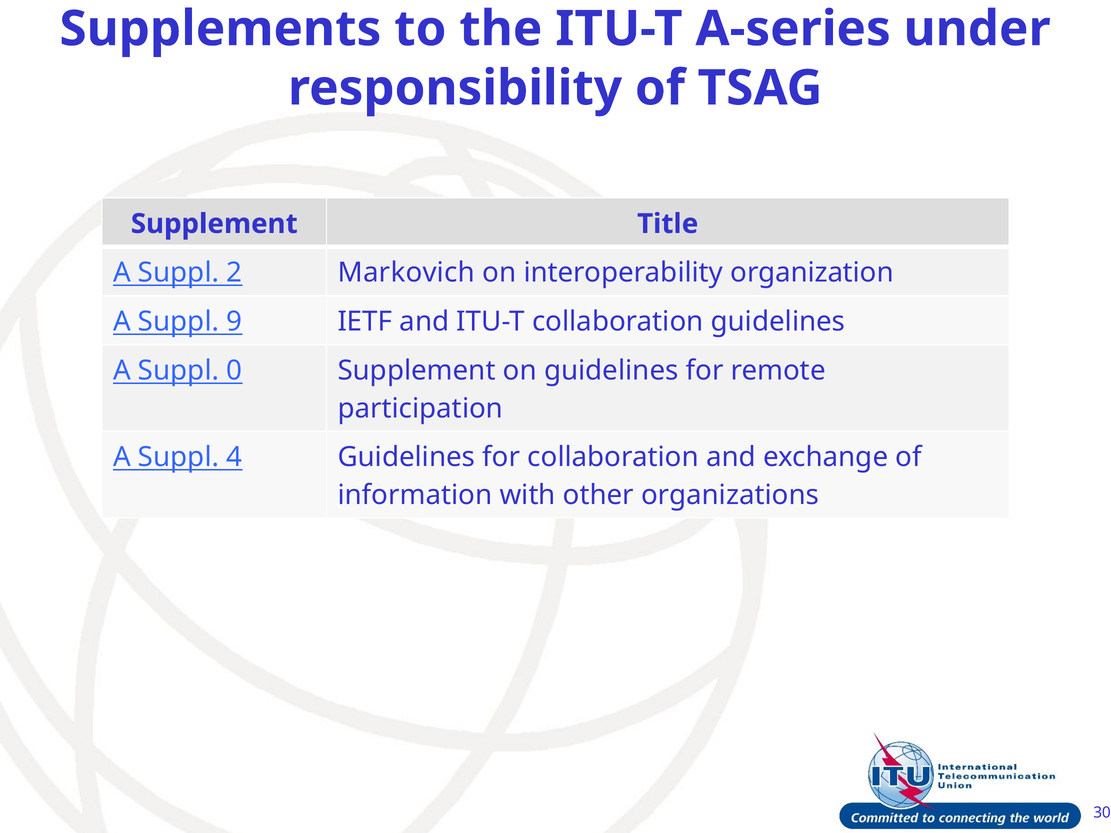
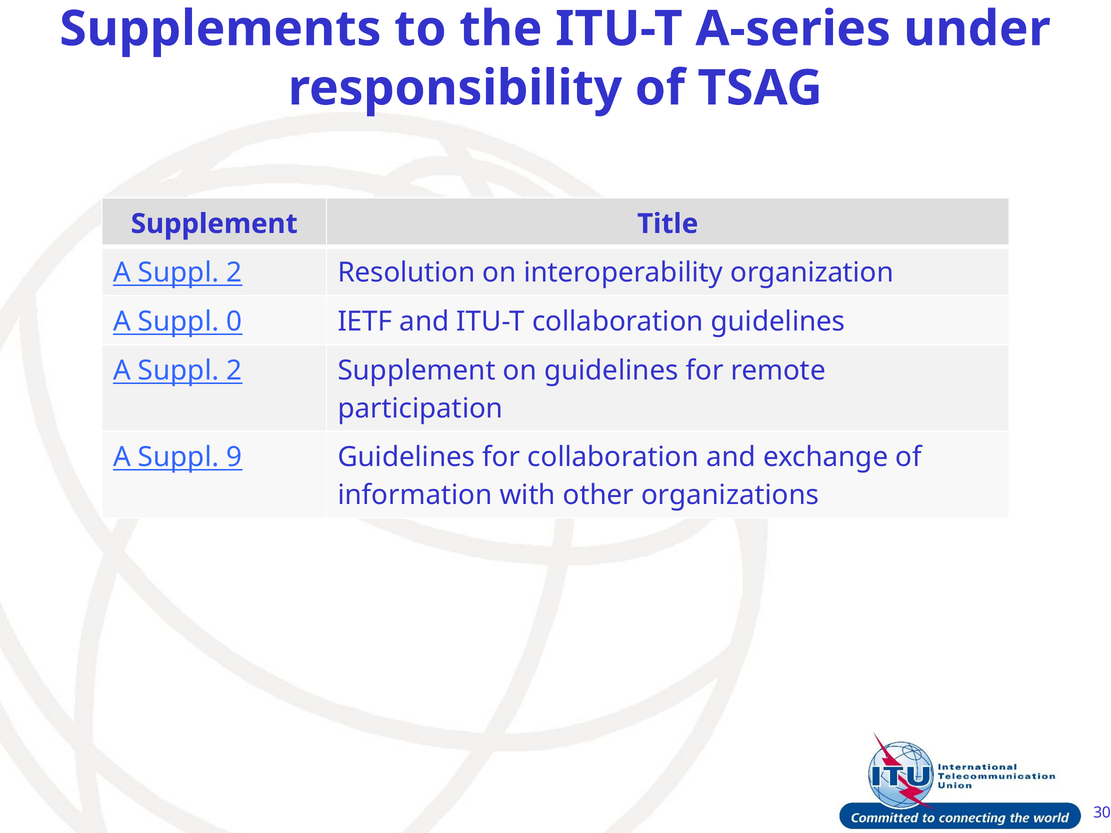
Markovich: Markovich -> Resolution (406, 273)
9: 9 -> 0 (234, 322)
0: 0 -> 2 (234, 371)
4: 4 -> 9 (234, 457)
